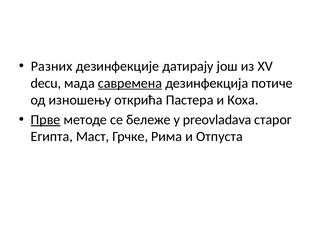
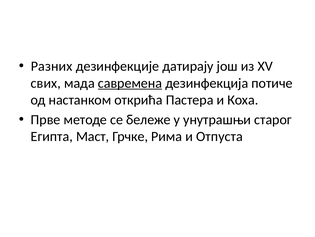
decu: decu -> свих (46, 83)
изношењу: изношењу -> настанком (80, 100)
Прве underline: present -> none (46, 119)
preovladava: preovladava -> унутрашњи (217, 119)
